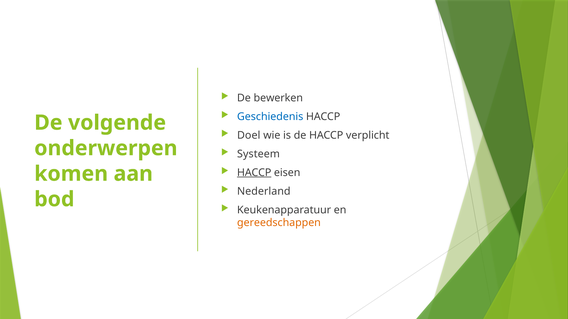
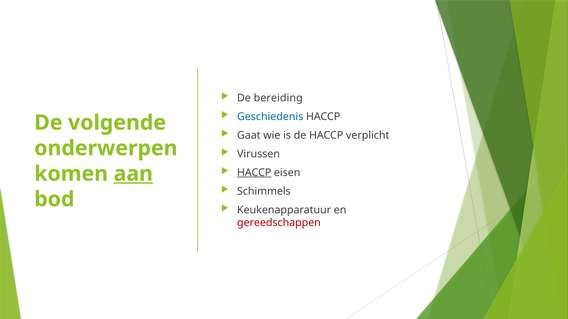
bewerken: bewerken -> bereiding (278, 98)
Doel: Doel -> Gaat (249, 135)
Systeem: Systeem -> Virussen (259, 154)
aan underline: none -> present (133, 174)
Nederland: Nederland -> Schimmels (264, 191)
gereedschappen colour: orange -> red (279, 223)
